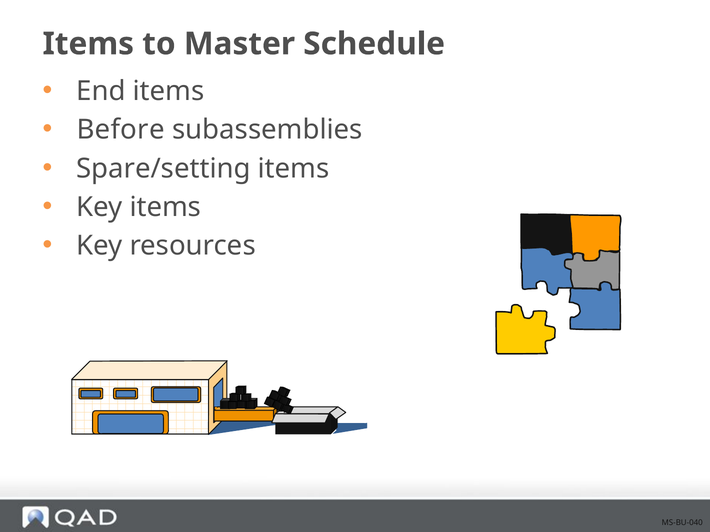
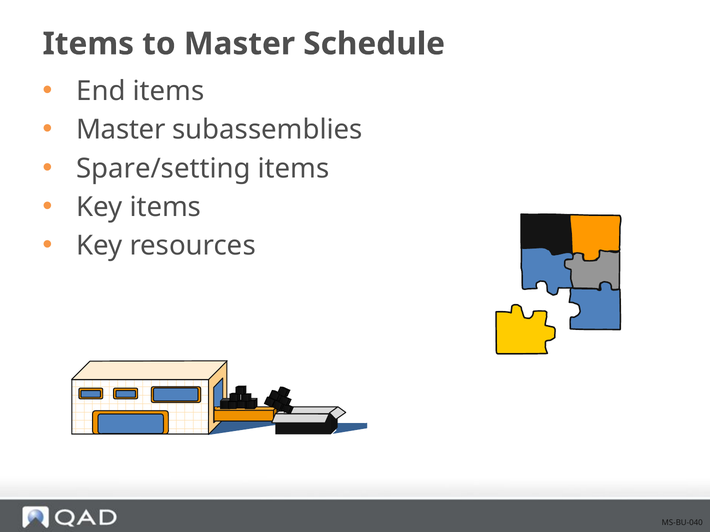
Before: Before -> Master (121, 130)
